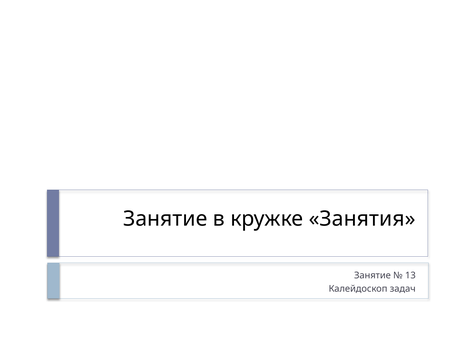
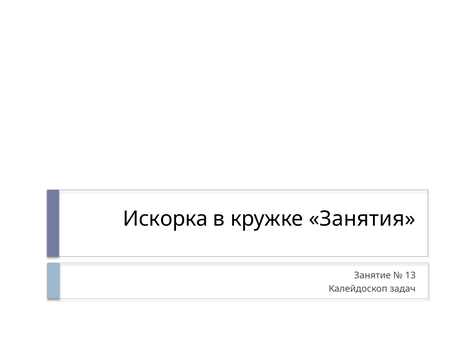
Занятие: Занятие -> Искорка (165, 219)
